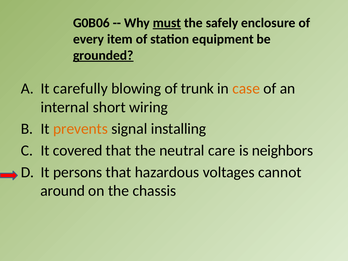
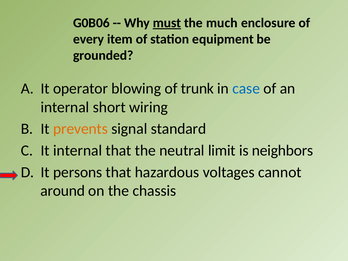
safely: safely -> much (222, 23)
grounded underline: present -> none (103, 55)
carefully: carefully -> operator (81, 89)
case colour: orange -> blue (246, 89)
installing: installing -> standard (179, 129)
It covered: covered -> internal (78, 151)
care: care -> limit (222, 151)
